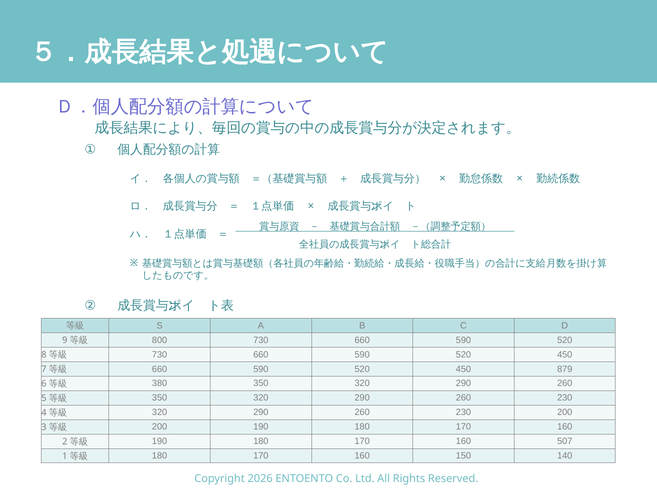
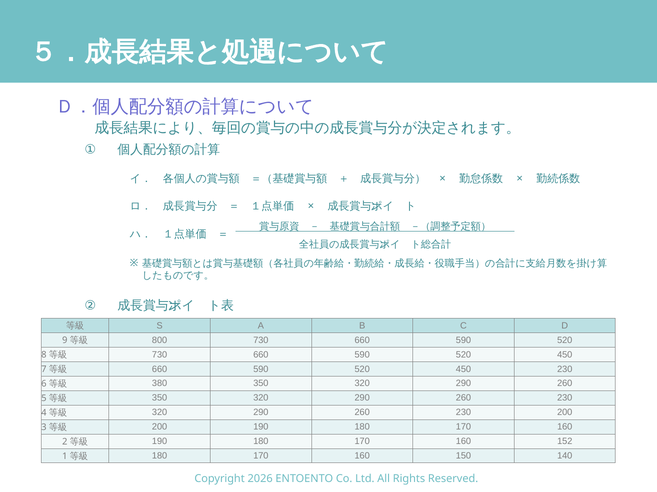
450 879: 879 -> 230 (565, 370)
507: 507 -> 152 (565, 442)
